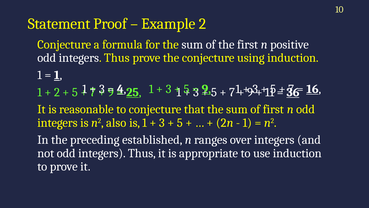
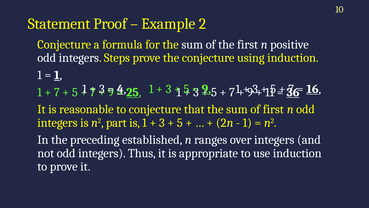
Thus: Thus -> Steps (117, 58)
2: 2 -> 7 (57, 92)
also: also -> part (116, 122)
